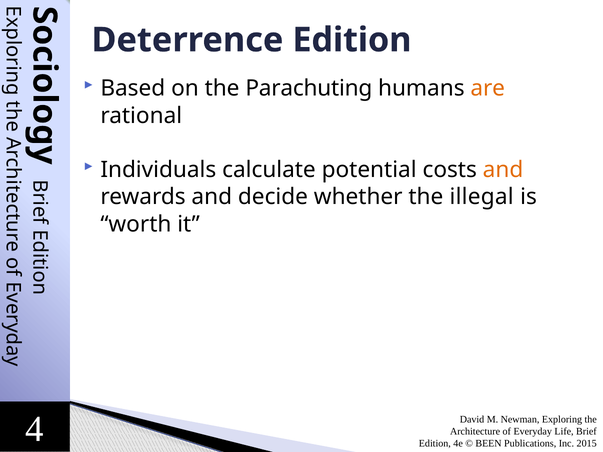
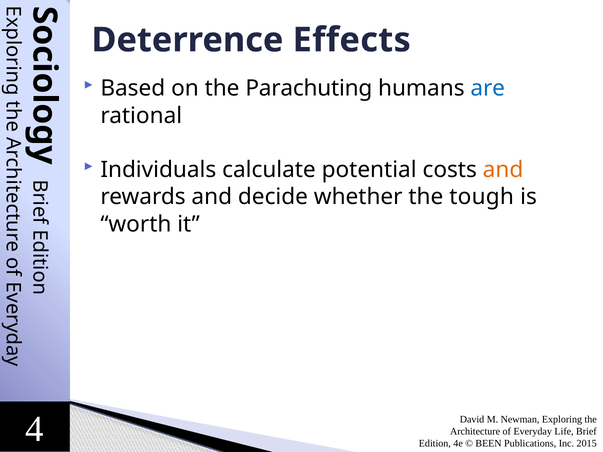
Deterrence Edition: Edition -> Effects (352, 40)
are colour: orange -> blue (488, 88)
illegal: illegal -> tough (482, 197)
